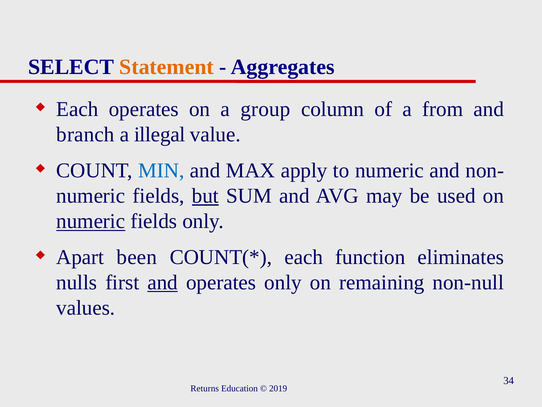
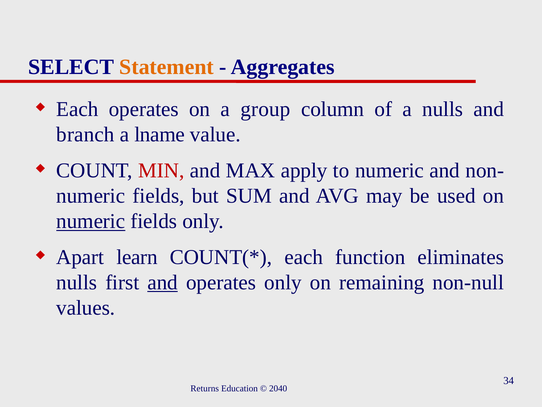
a from: from -> nulls (443, 109)
illegal: illegal -> lname (160, 134)
MIN colour: blue -> red (161, 170)
but underline: present -> none (205, 196)
been: been -> learn (137, 257)
2019: 2019 -> 2040 (278, 388)
